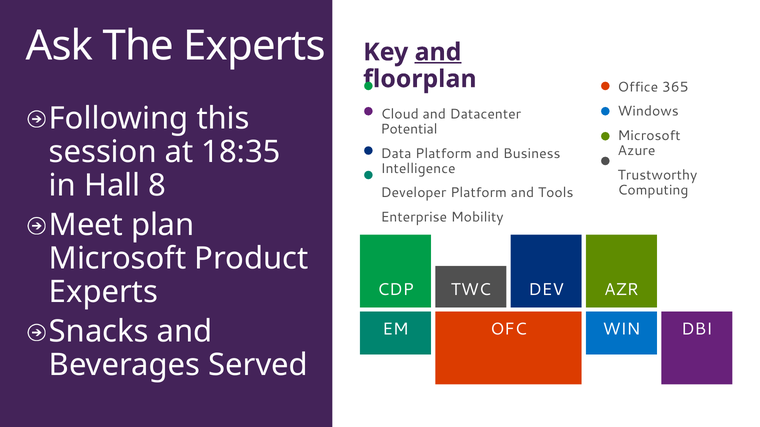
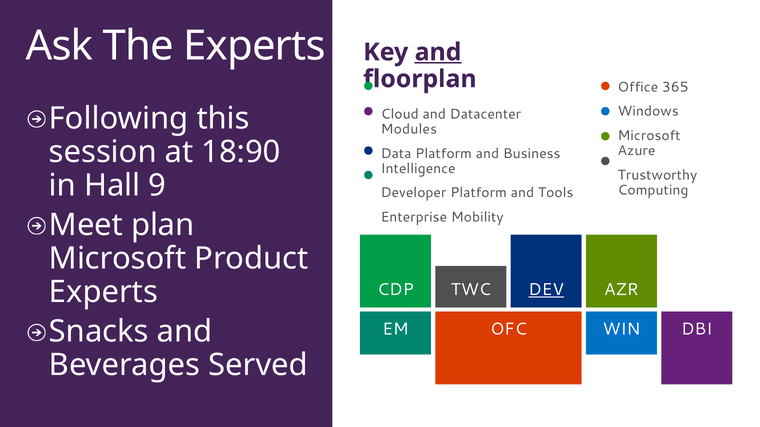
Potential: Potential -> Modules (409, 129)
18:35: 18:35 -> 18:90 (241, 152)
8: 8 -> 9 (157, 185)
DEV underline: none -> present (546, 290)
